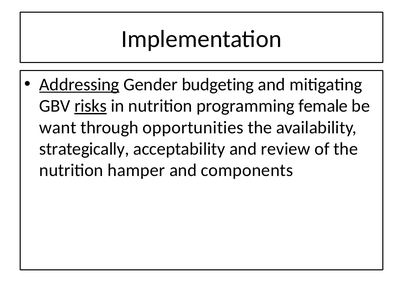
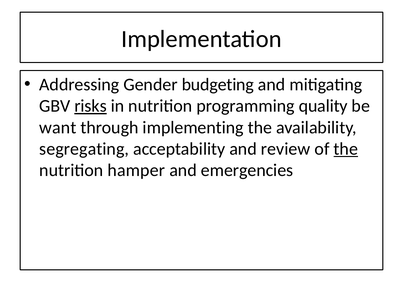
Addressing underline: present -> none (79, 85)
female: female -> quality (323, 106)
opportunities: opportunities -> implementing (193, 128)
strategically: strategically -> segregating (84, 149)
the underline: none -> present (346, 149)
components: components -> emergencies (247, 171)
